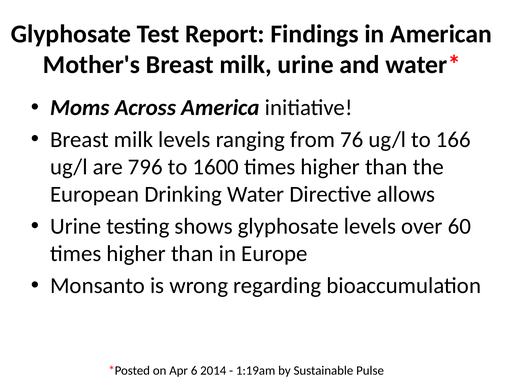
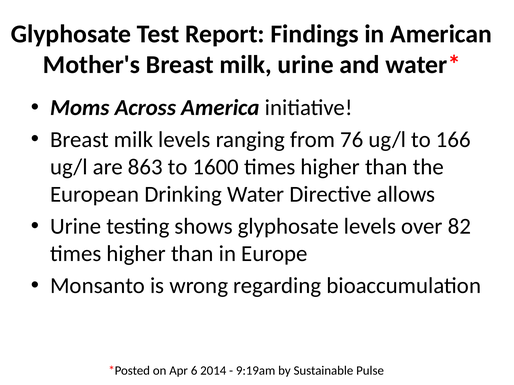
796: 796 -> 863 (145, 167)
60: 60 -> 82 (459, 227)
1:19am: 1:19am -> 9:19am (256, 371)
